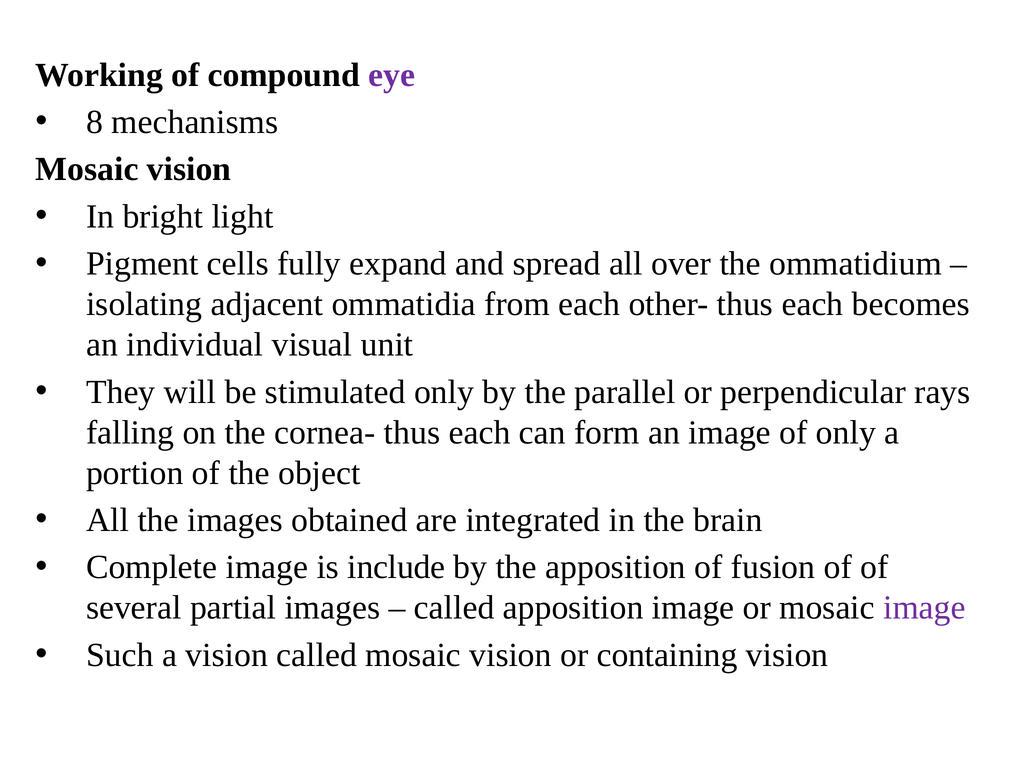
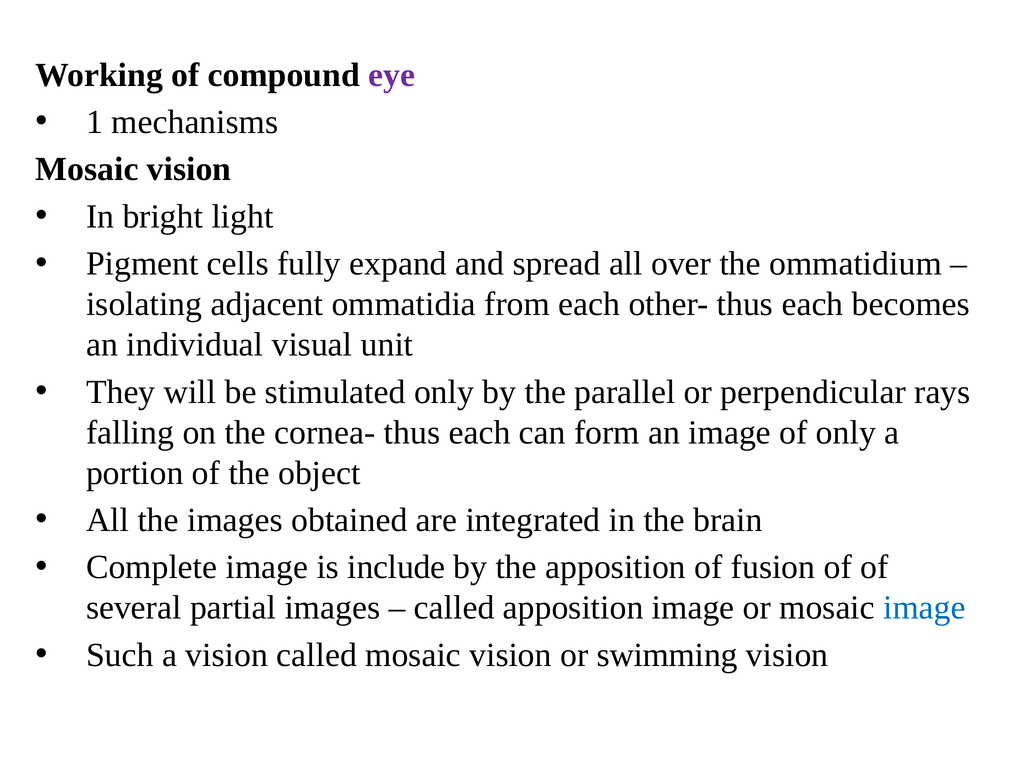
8: 8 -> 1 (95, 122)
image colour: purple -> blue (925, 608)
containing: containing -> swimming (667, 656)
